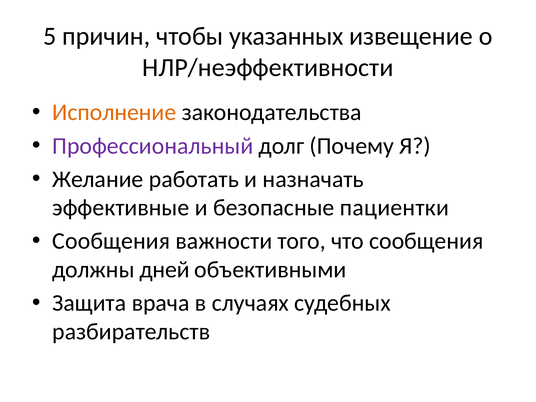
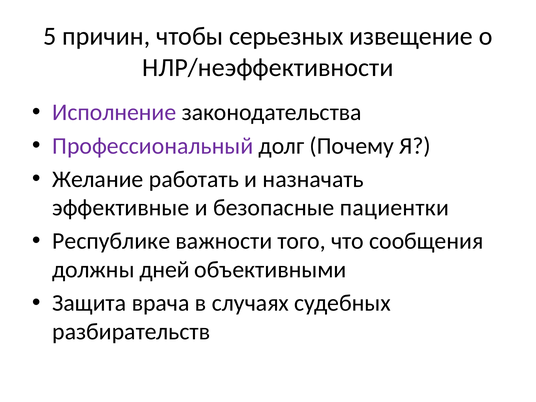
указанных: указанных -> серьезных (286, 36)
Исполнение colour: orange -> purple (114, 112)
Сообщения: Сообщения -> Республике (111, 241)
